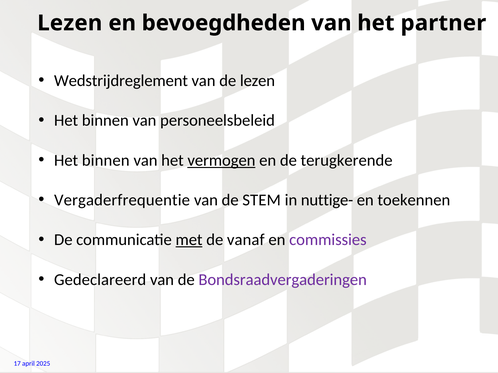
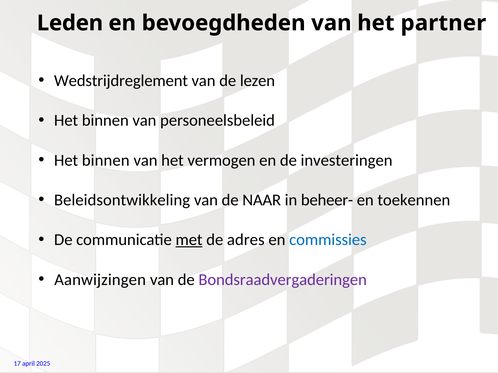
Lezen: Lezen -> Leden (70, 23)
vermogen underline: present -> none (221, 160)
terugkerende: terugkerende -> investeringen (347, 160)
Vergaderfrequentie: Vergaderfrequentie -> Beleidsontwikkeling (122, 200)
STEM: STEM -> NAAR (262, 200)
nuttige-: nuttige- -> beheer- (327, 200)
vanaf: vanaf -> adres (246, 240)
commissies colour: purple -> blue (328, 240)
Gedeclareerd: Gedeclareerd -> Aanwijzingen (100, 280)
